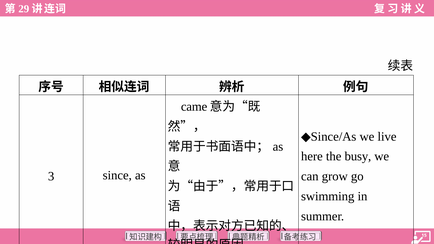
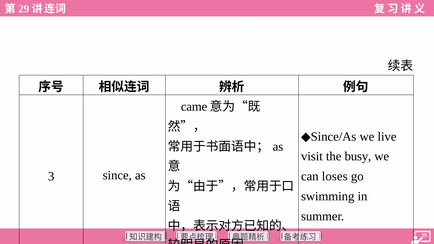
here: here -> visit (312, 157)
grow: grow -> loses (335, 176)
